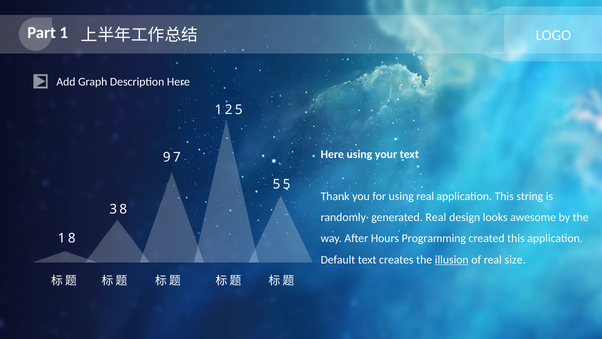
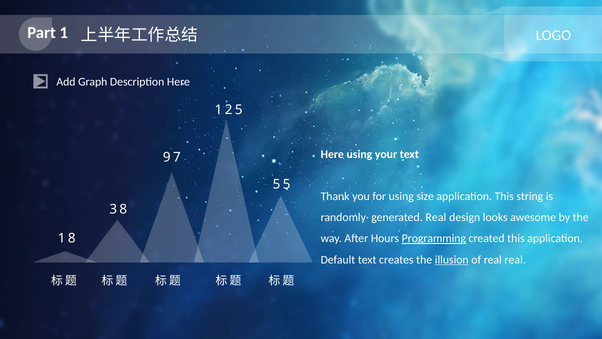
using real: real -> size (425, 196)
Programming underline: none -> present (434, 238)
real size: size -> real (515, 259)
